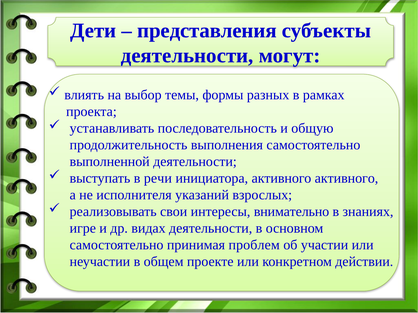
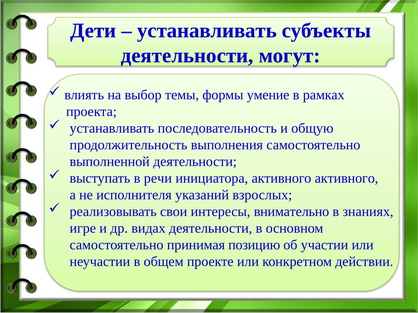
представления: представления -> устанавливать (207, 31)
разных: разных -> умение (268, 95)
проблем: проблем -> позицию (254, 245)
